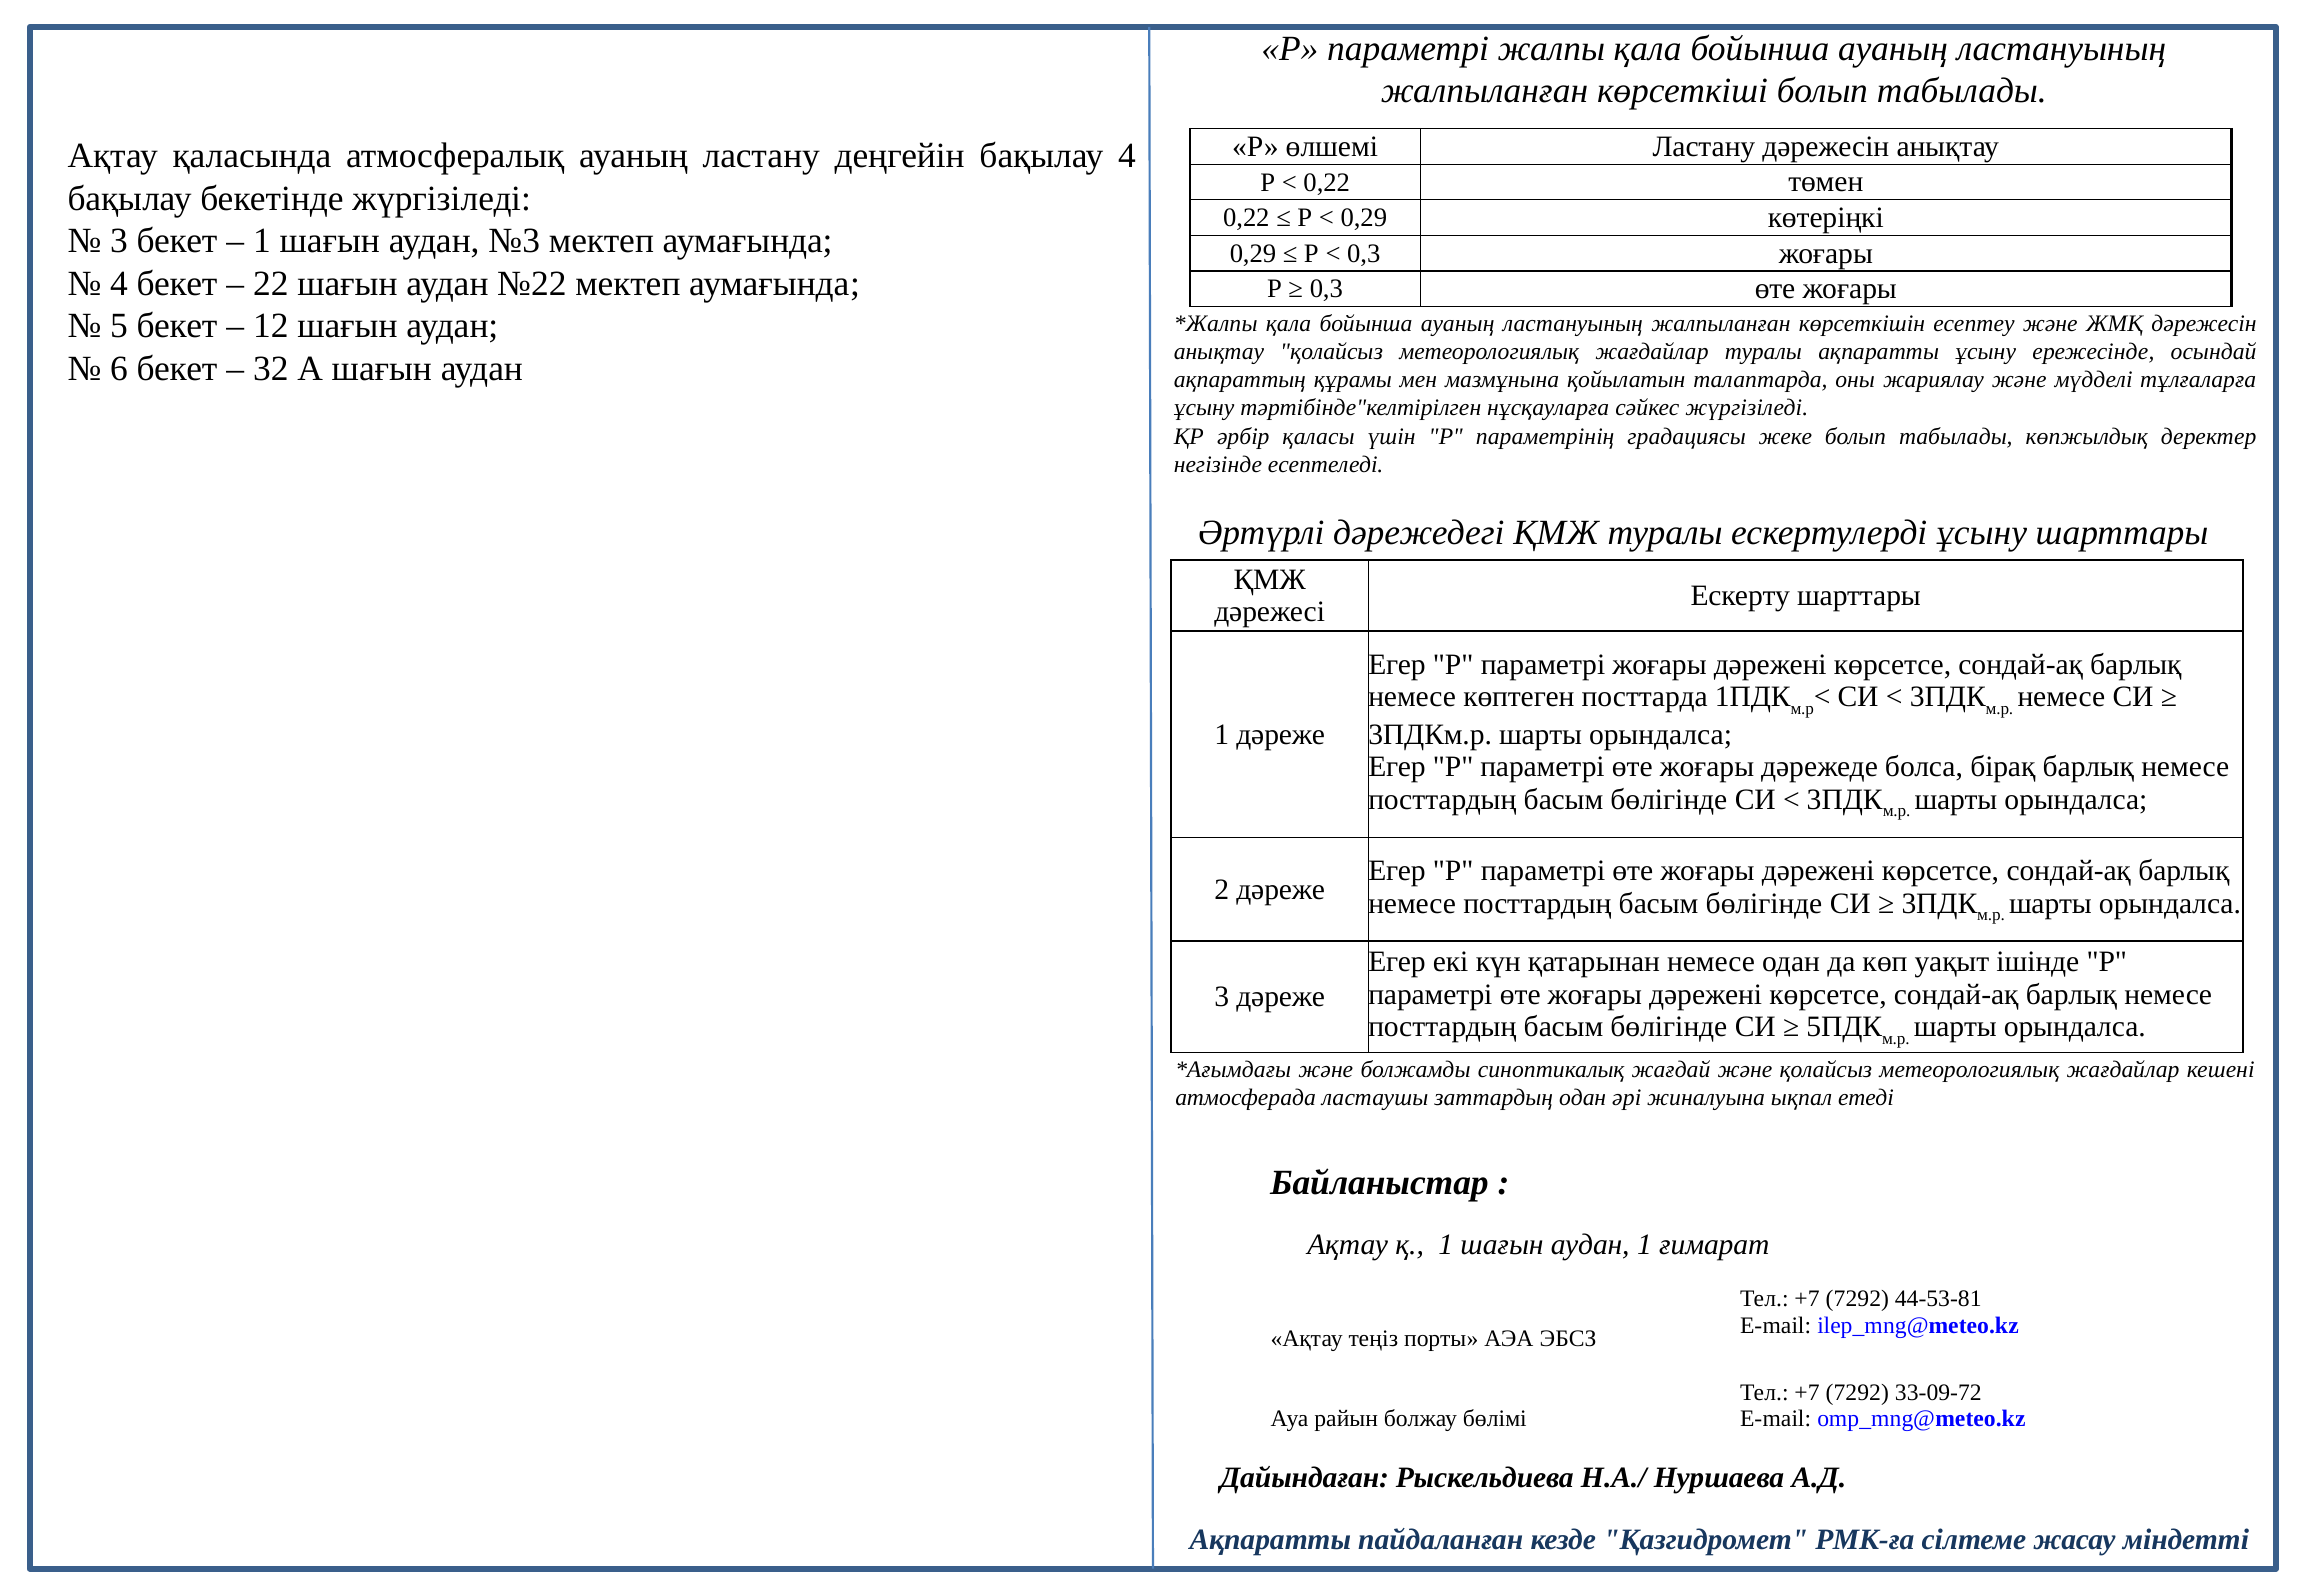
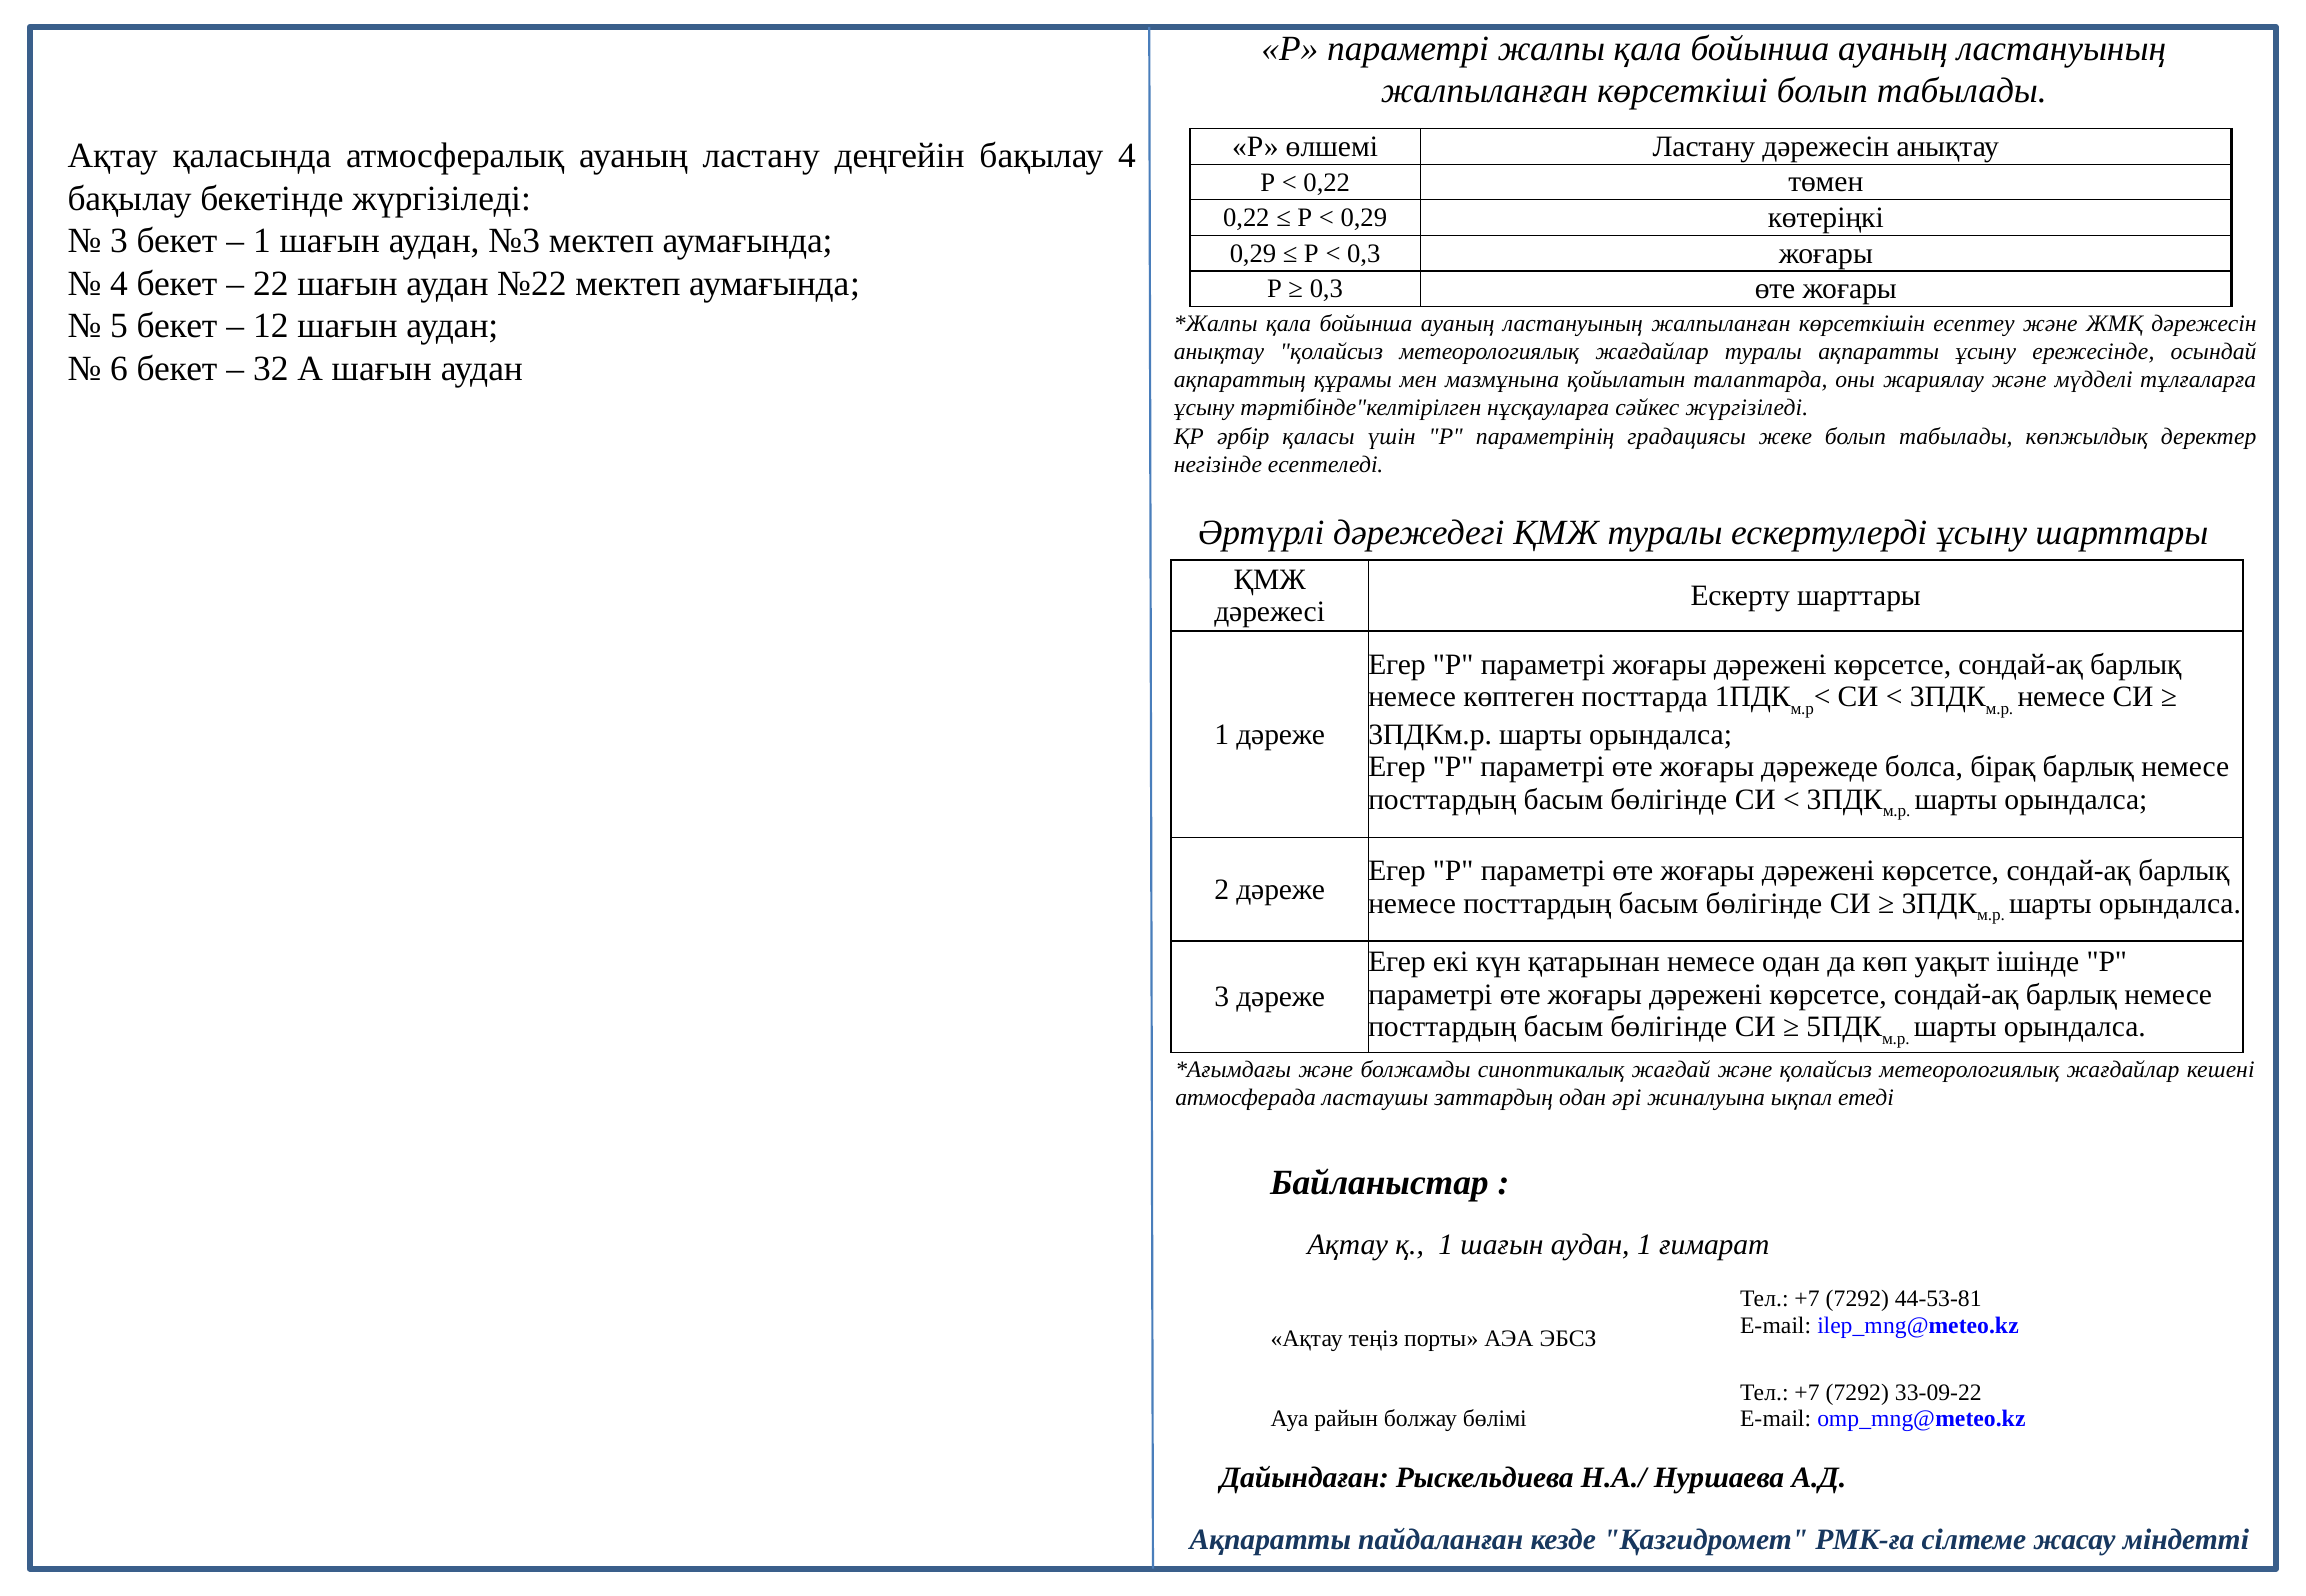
33-09-72: 33-09-72 -> 33-09-22 (1938, 1393)
